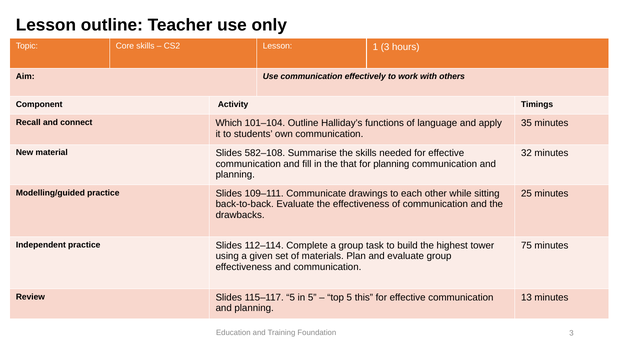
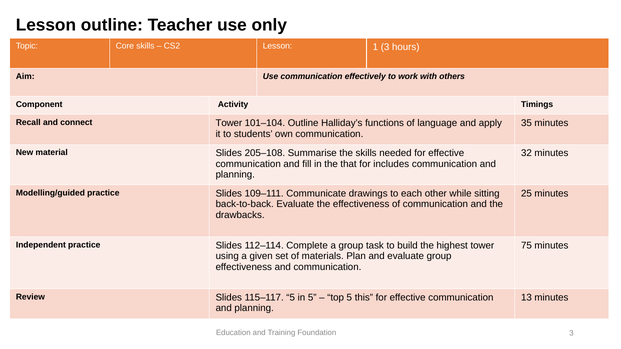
connect Which: Which -> Tower (229, 123)
582–108: 582–108 -> 205–108 (265, 153)
for planning: planning -> includes (391, 164)
